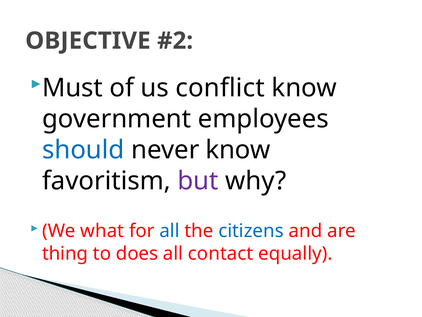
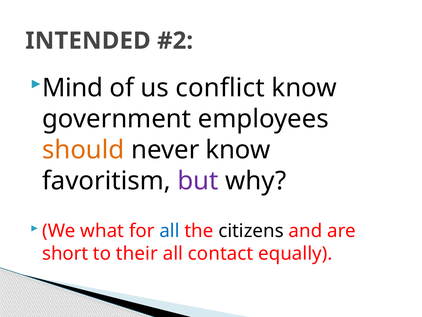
OBJECTIVE: OBJECTIVE -> INTENDED (88, 41)
Must: Must -> Mind (73, 88)
should colour: blue -> orange (83, 150)
citizens colour: blue -> black (251, 231)
thing: thing -> short (65, 253)
does: does -> their (137, 253)
